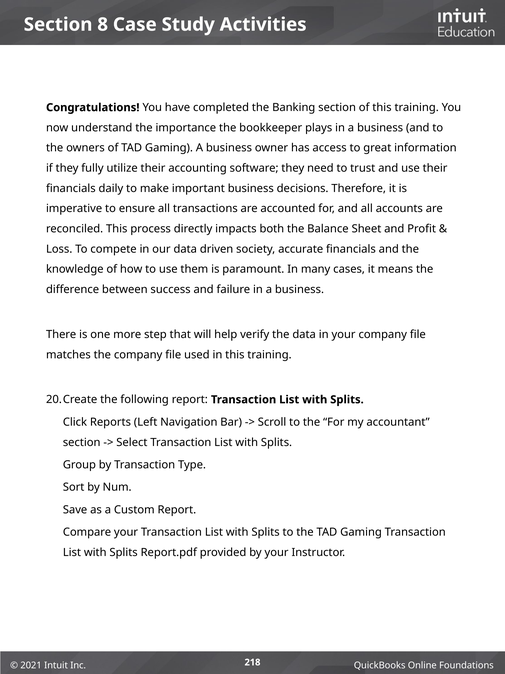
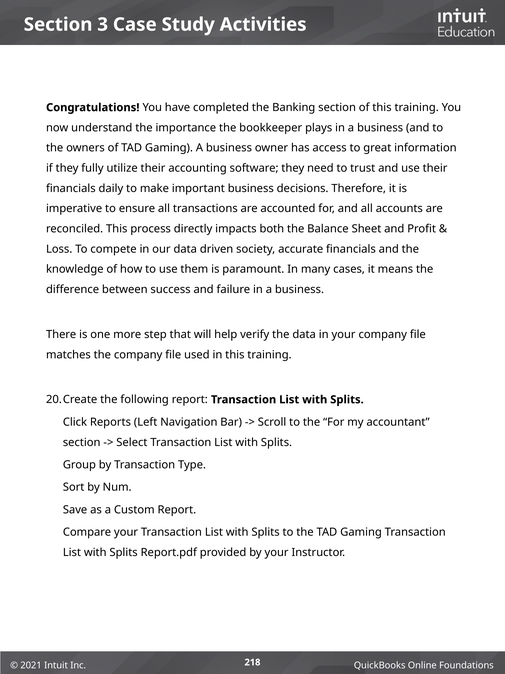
8: 8 -> 3 (103, 25)
